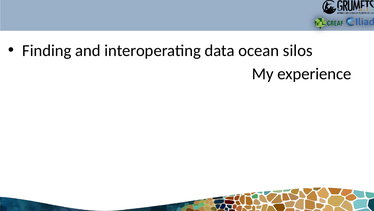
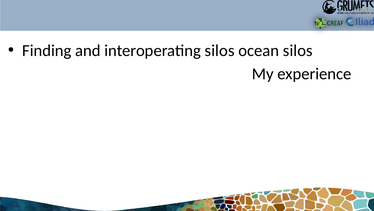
interoperating data: data -> silos (220, 50)
